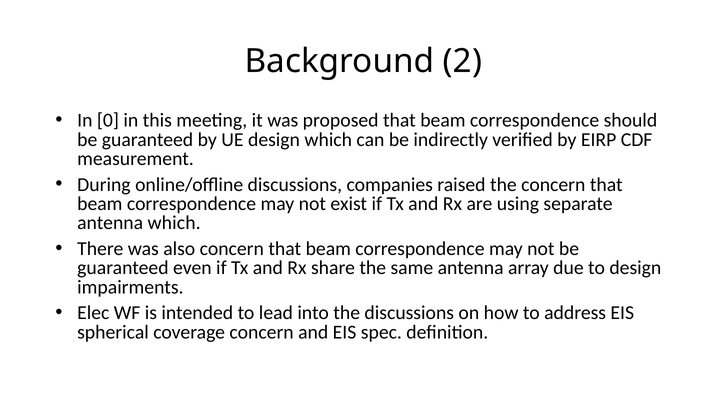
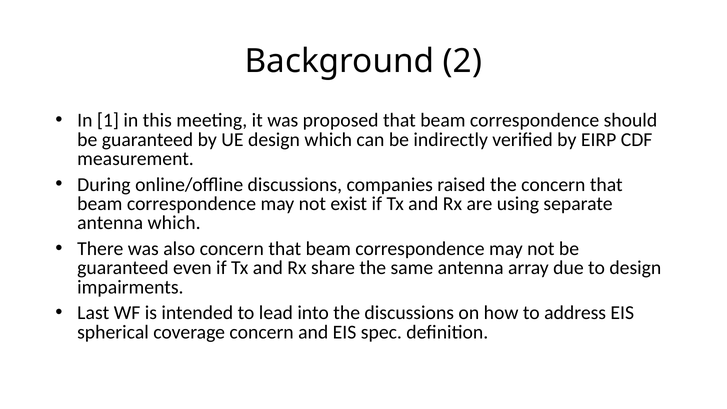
0: 0 -> 1 (108, 120)
Elec: Elec -> Last (93, 313)
